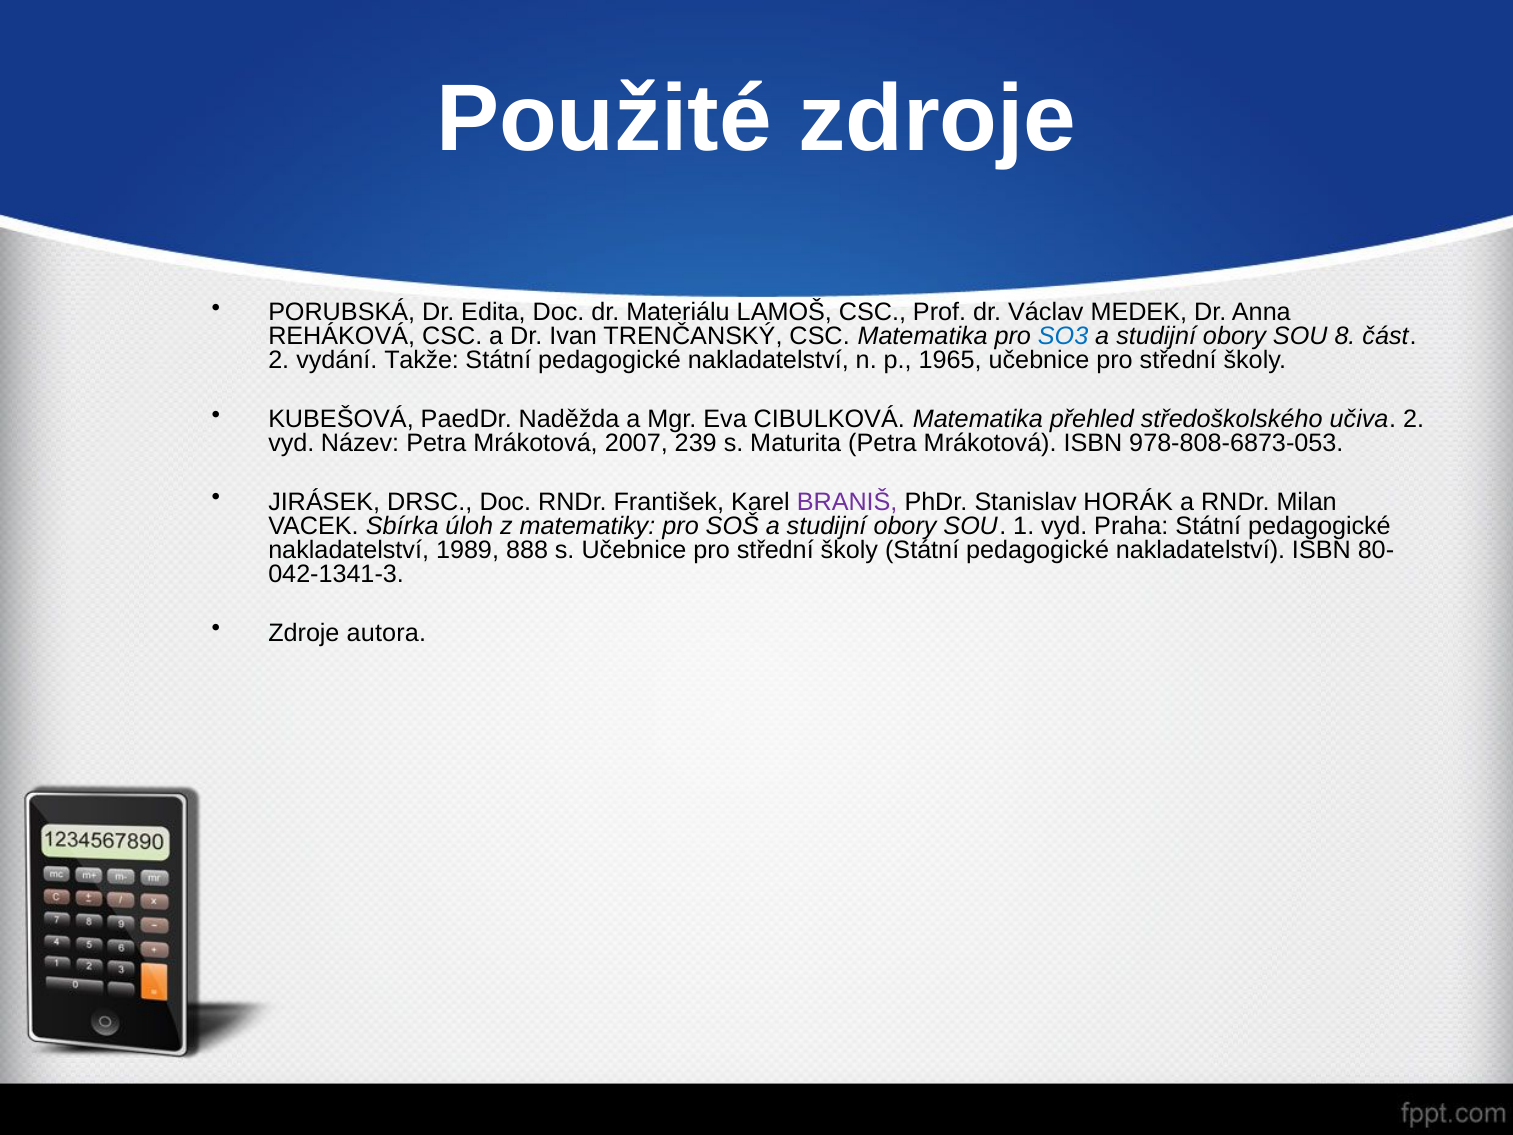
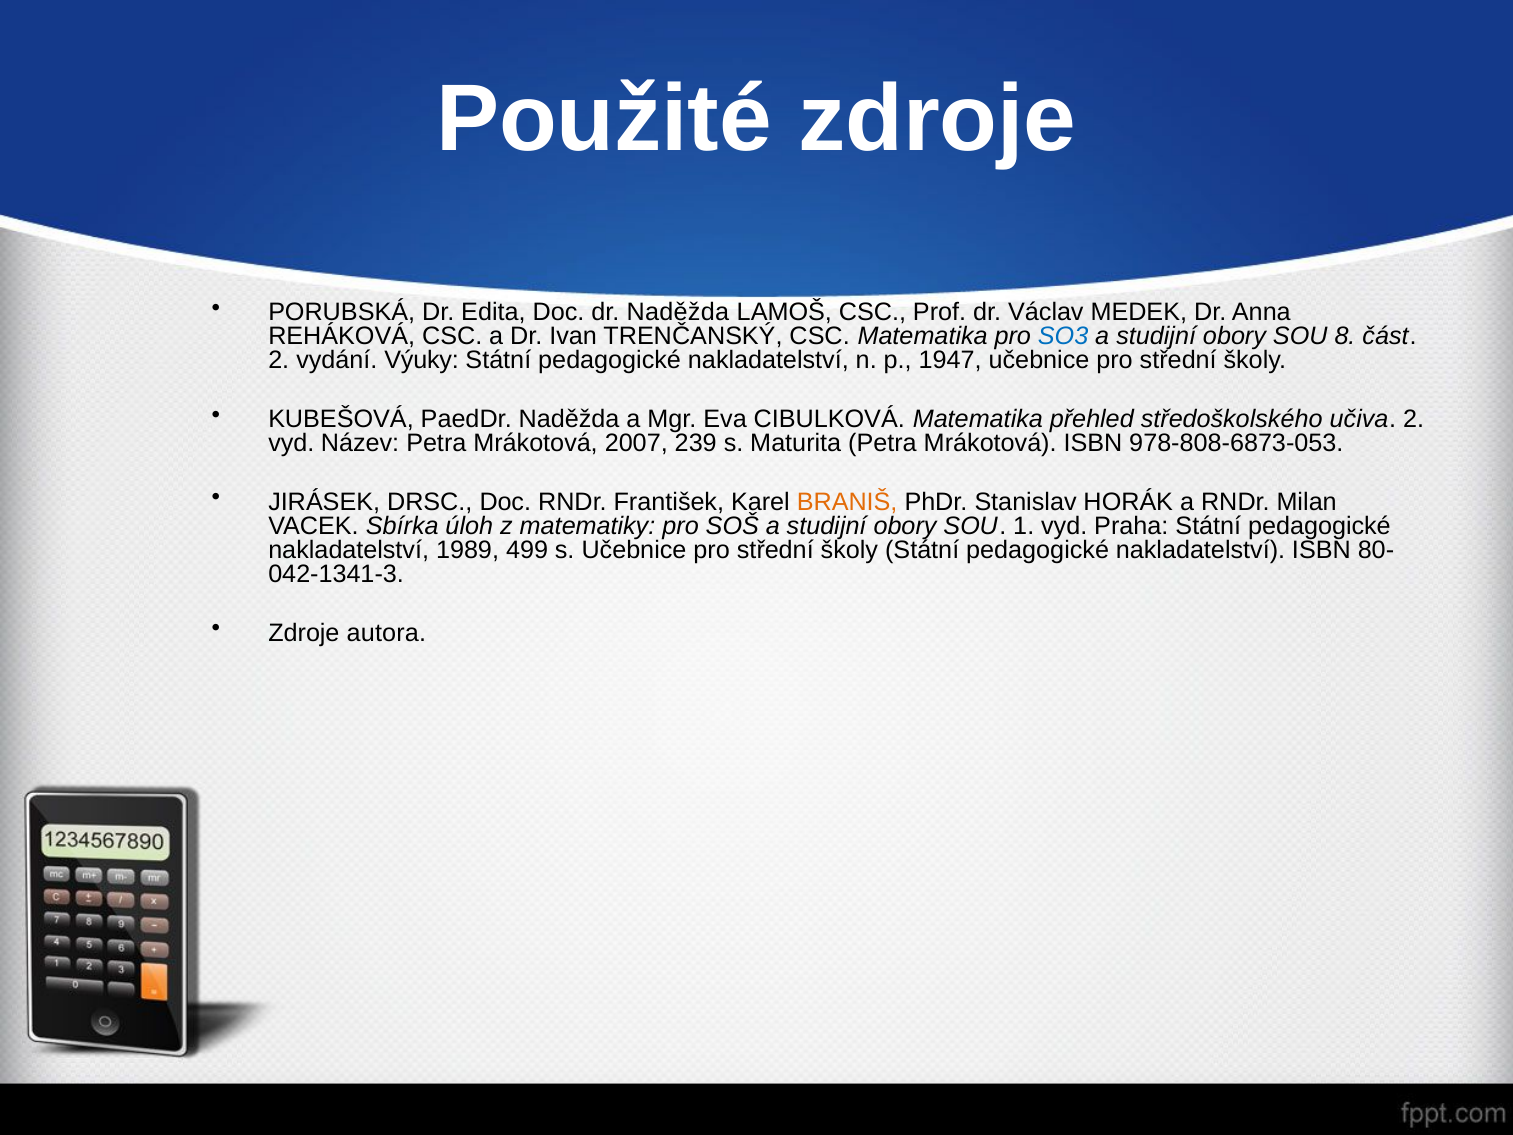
dr Materiálu: Materiálu -> Naděžda (678, 312)
Takže: Takže -> Výuky (422, 360)
1965: 1965 -> 1947 (950, 360)
BRANIŠ colour: purple -> orange (847, 502)
888: 888 -> 499 (527, 550)
